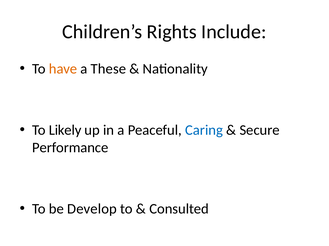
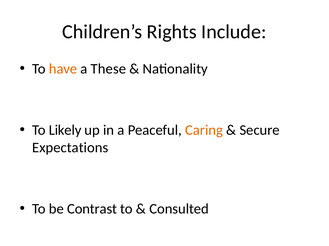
Caring colour: blue -> orange (204, 131)
Performance: Performance -> Expectations (70, 148)
Develop: Develop -> Contrast (92, 210)
